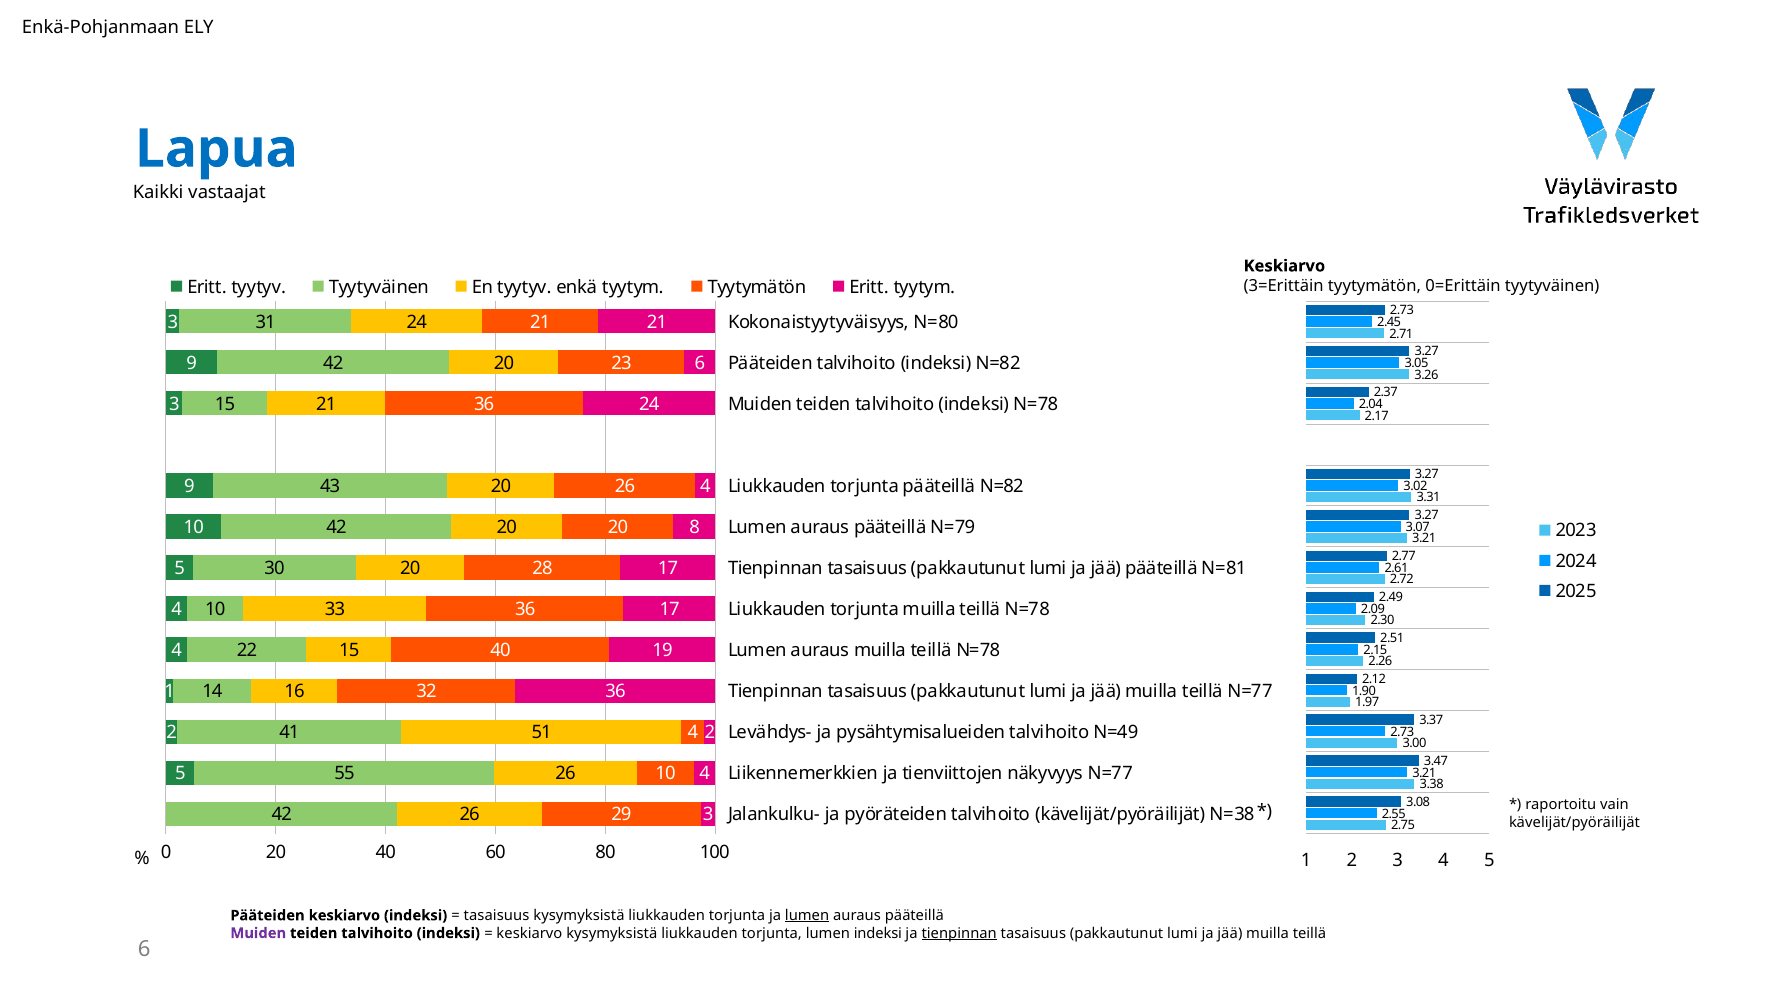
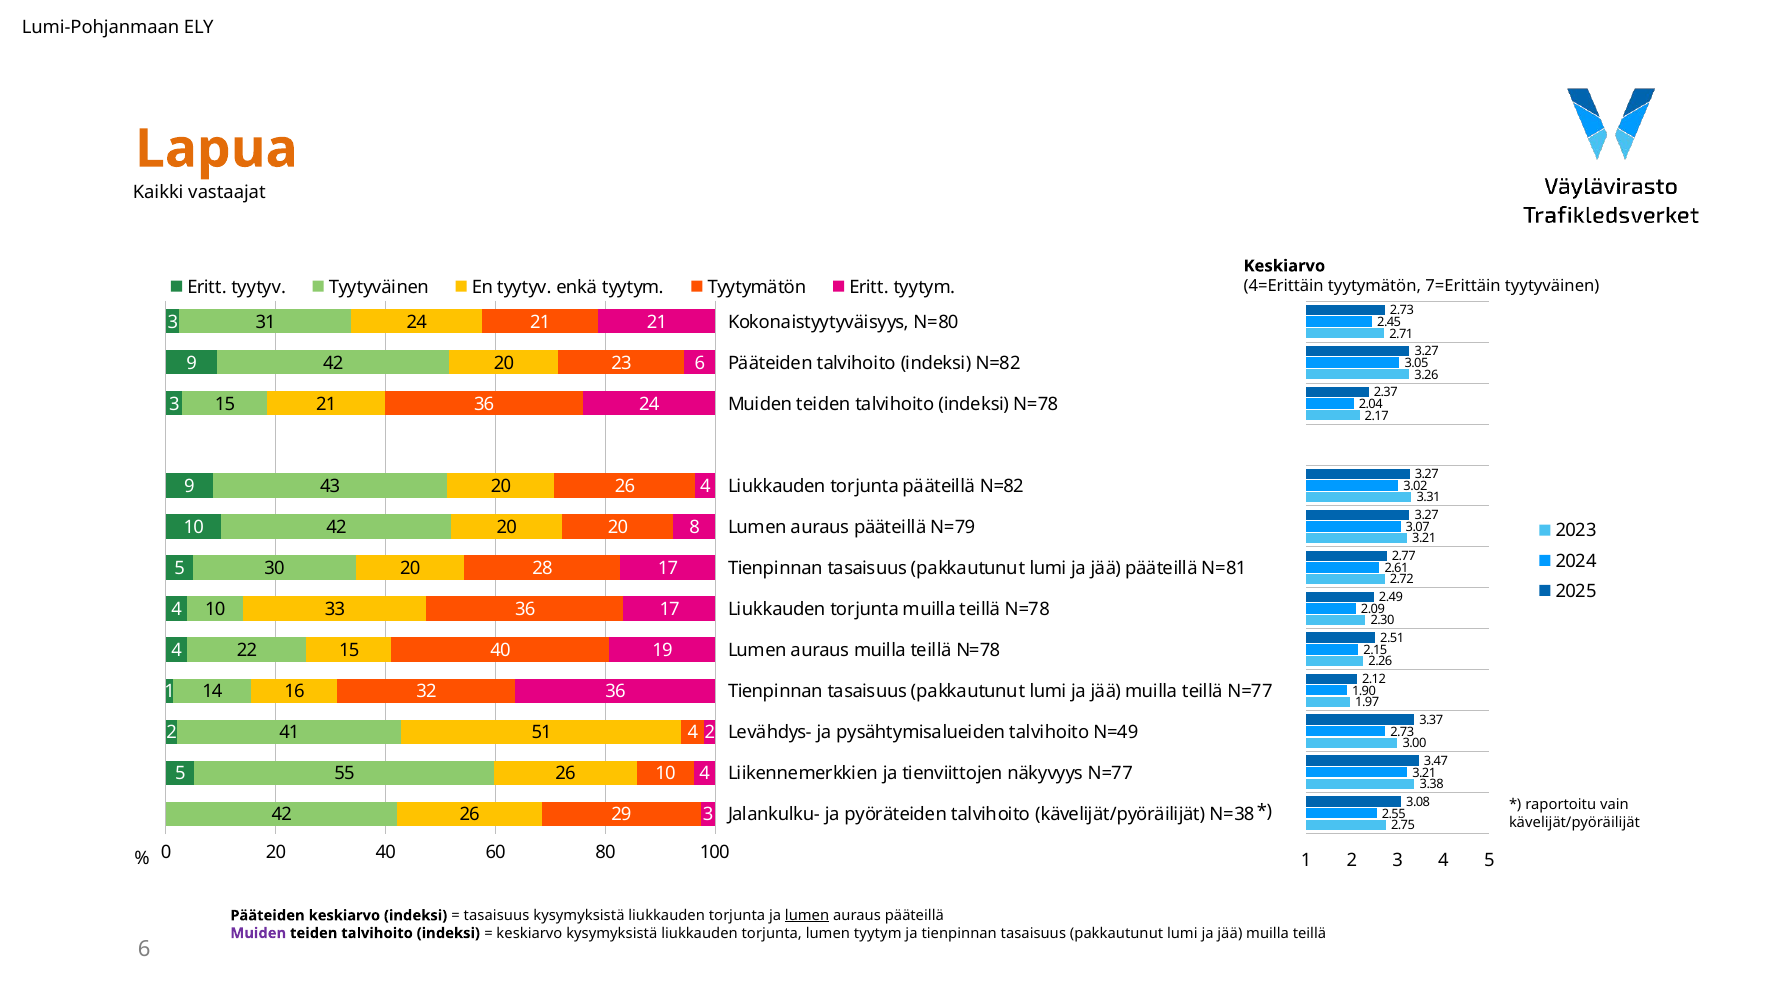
Enkä-Pohjanmaan: Enkä-Pohjanmaan -> Lumi-Pohjanmaan (101, 27)
Lapua colour: blue -> orange (216, 149)
3=Erittäin: 3=Erittäin -> 4=Erittäin (1284, 286)
0=Erittäin: 0=Erittäin -> 7=Erittäin (1463, 286)
lumen indeksi: indeksi -> tyytym (878, 933)
tienpinnan underline: present -> none (959, 933)
